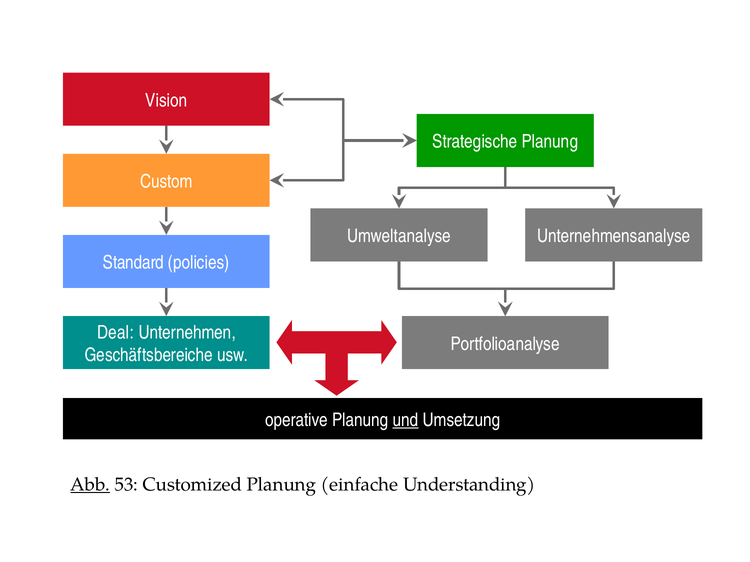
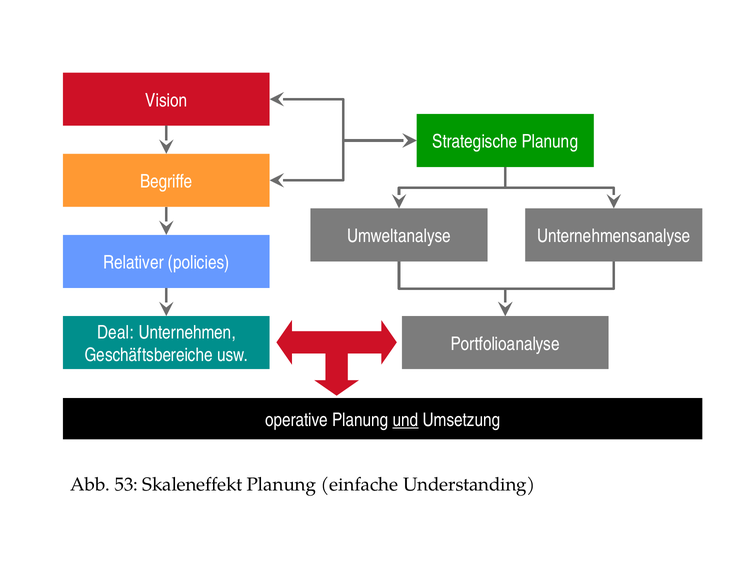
Custom: Custom -> Begriffe (166, 182)
Standard: Standard -> Relativer (133, 263)
Abb underline: present -> none (90, 485)
Customized: Customized -> Skaleneffekt (192, 485)
